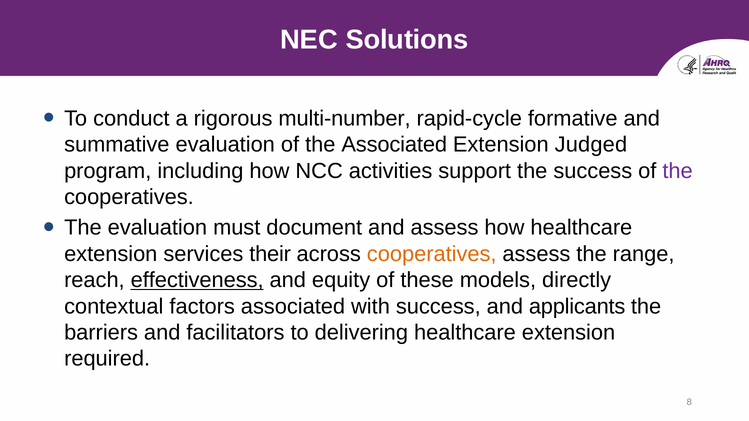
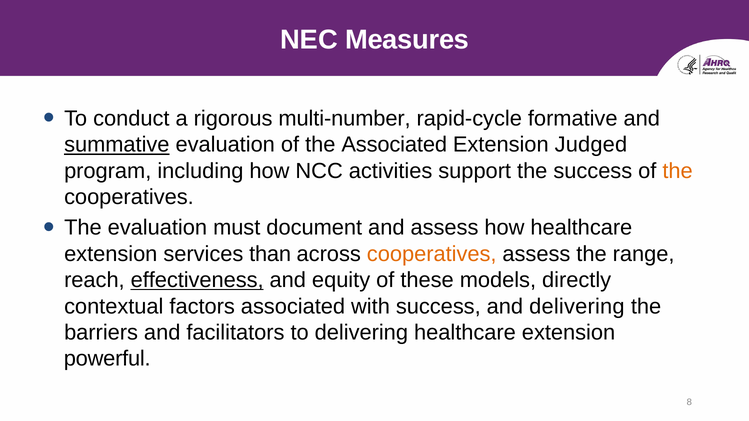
Solutions: Solutions -> Measures (407, 40)
summative underline: none -> present (117, 145)
the colour: purple -> orange (678, 171)
their: their -> than (270, 254)
and applicants: applicants -> delivering (577, 307)
required: required -> powerful (107, 359)
